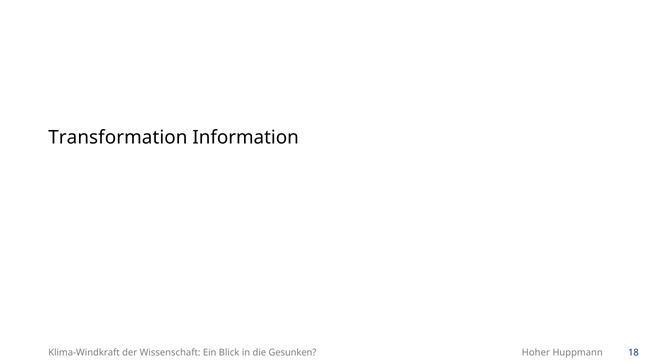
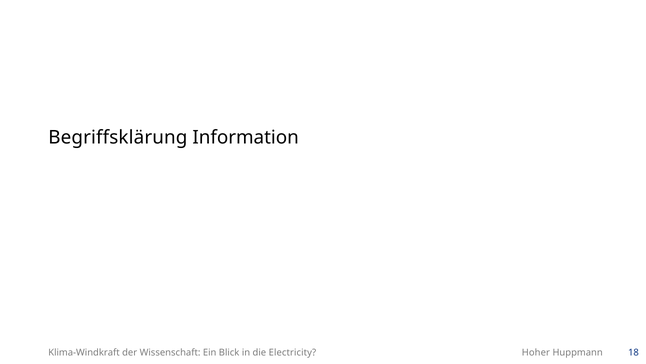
Transformation: Transformation -> Begriffsklärung (118, 137)
Gesunken: Gesunken -> Electricity (292, 352)
